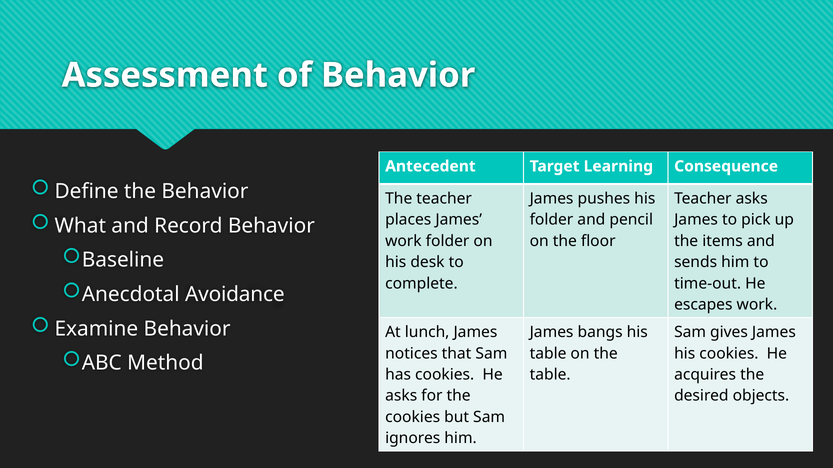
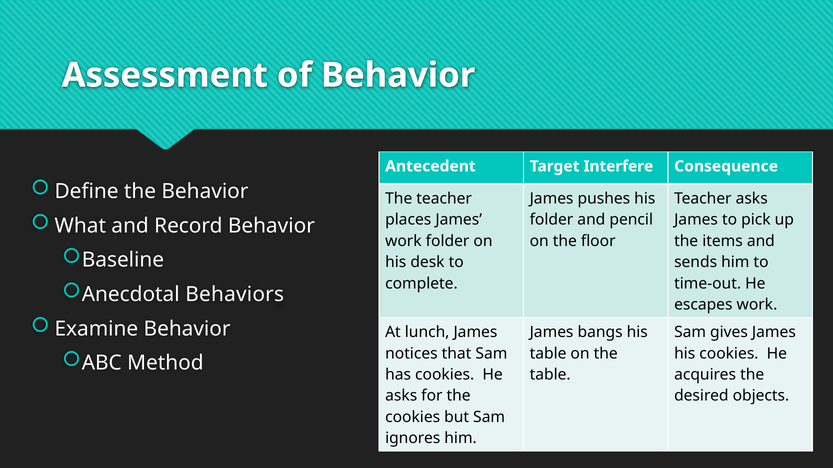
Learning: Learning -> Interfere (618, 166)
Avoidance: Avoidance -> Behaviors (235, 295)
